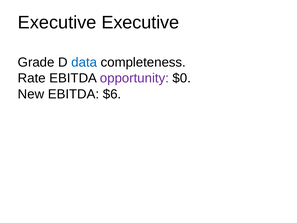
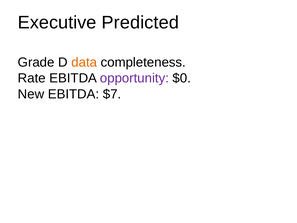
Executive Executive: Executive -> Predicted (140, 23)
data colour: blue -> orange (84, 62)
$6: $6 -> $7 (112, 94)
